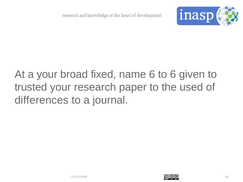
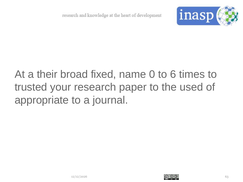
a your: your -> their (47, 74)
name 6: 6 -> 0 (152, 74)
given: given -> times (192, 74)
differences: differences -> appropriate (42, 100)
